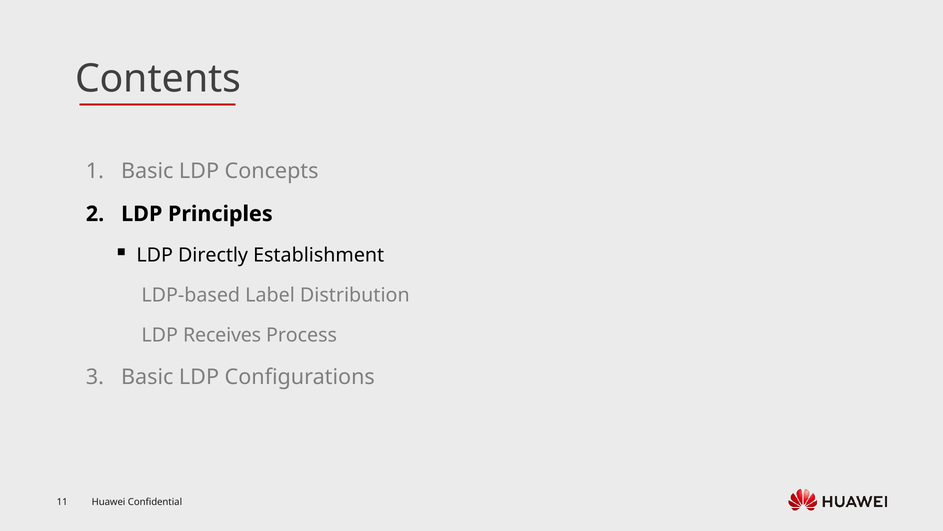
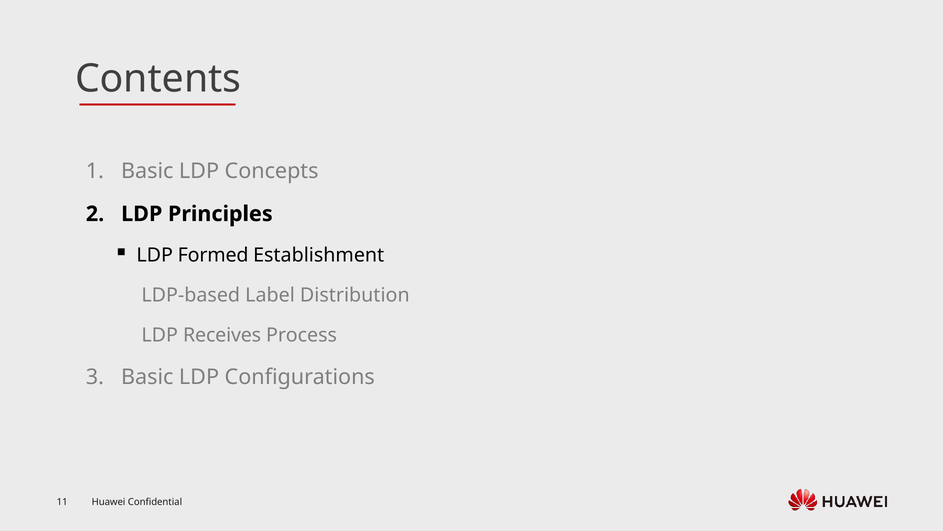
Directly: Directly -> Formed (213, 255)
